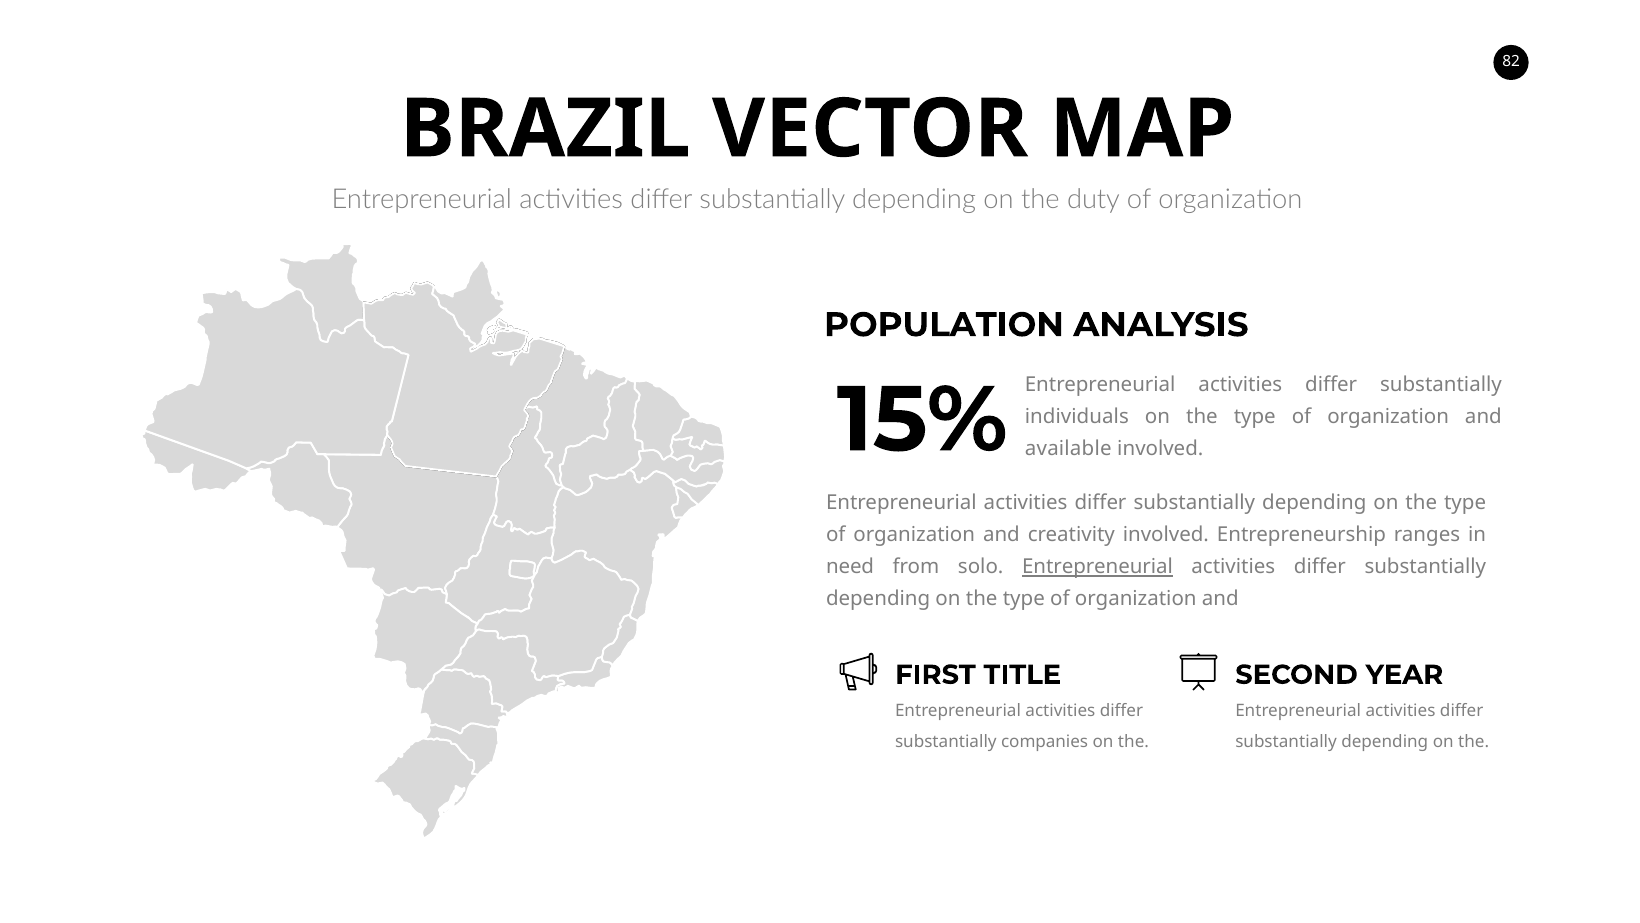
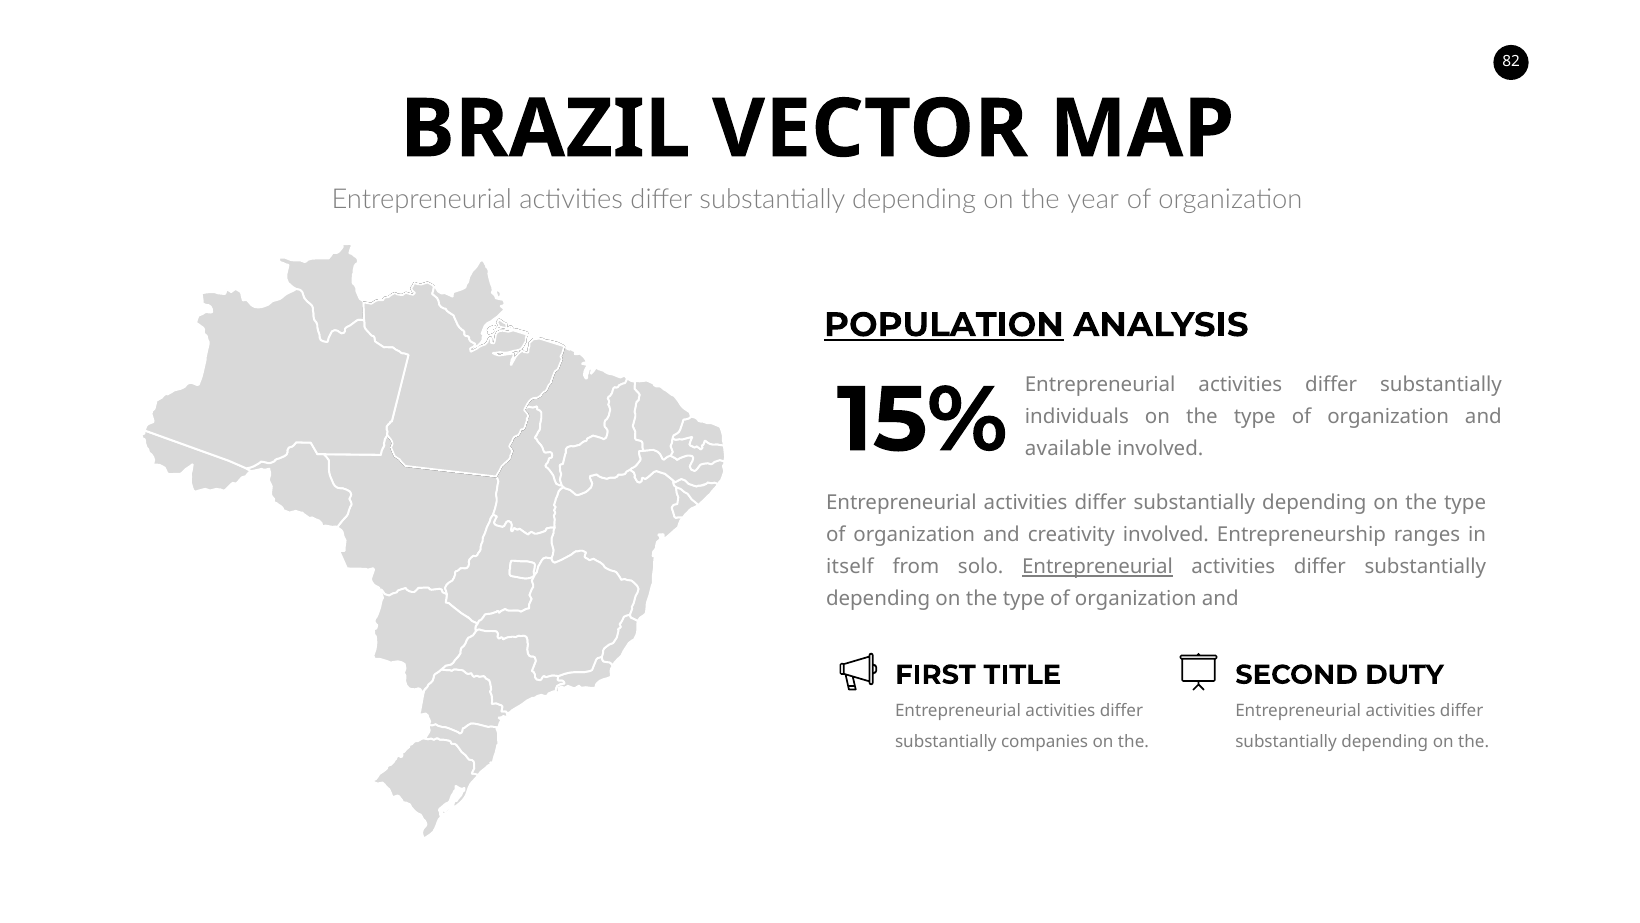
duty: duty -> year (1093, 200)
POPULATION underline: none -> present (944, 325)
need: need -> itself (850, 567)
YEAR: YEAR -> DUTY (1405, 675)
